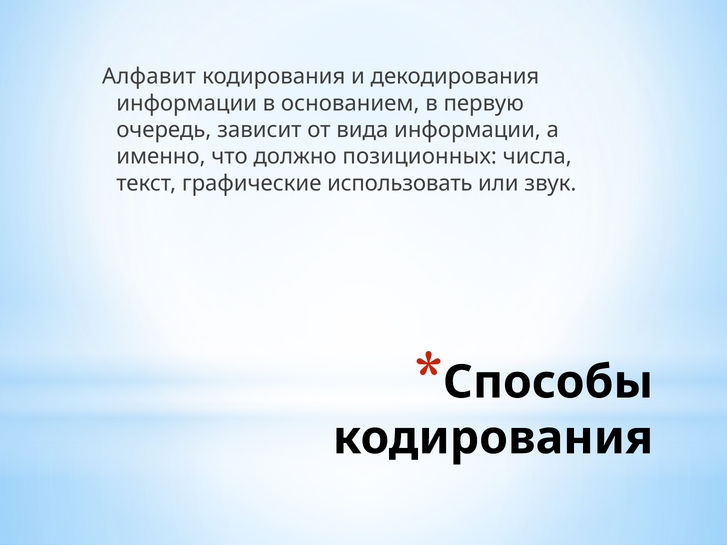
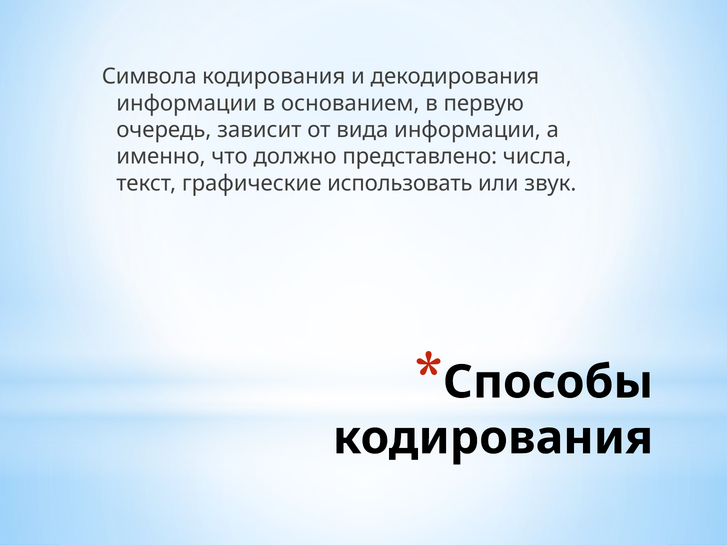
Алфавит: Алфавит -> Символа (149, 77)
позиционных: позиционных -> представлено (420, 157)
